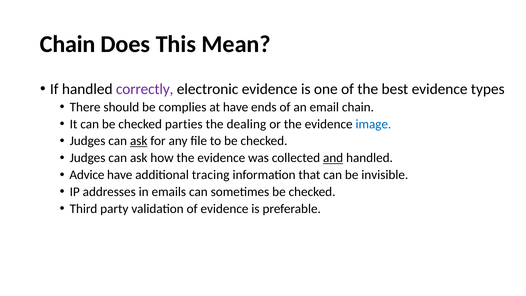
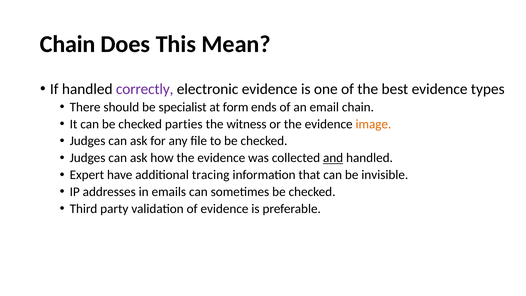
complies: complies -> specialist (183, 107)
at have: have -> form (236, 107)
dealing: dealing -> witness (247, 124)
image colour: blue -> orange (373, 124)
ask underline: present -> none (139, 141)
Advice: Advice -> Expert (87, 175)
